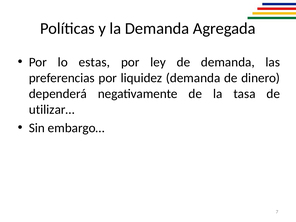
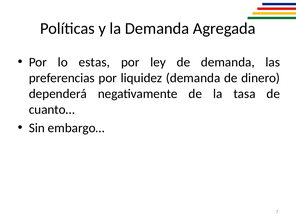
utilizar…: utilizar… -> cuanto… (52, 109)
